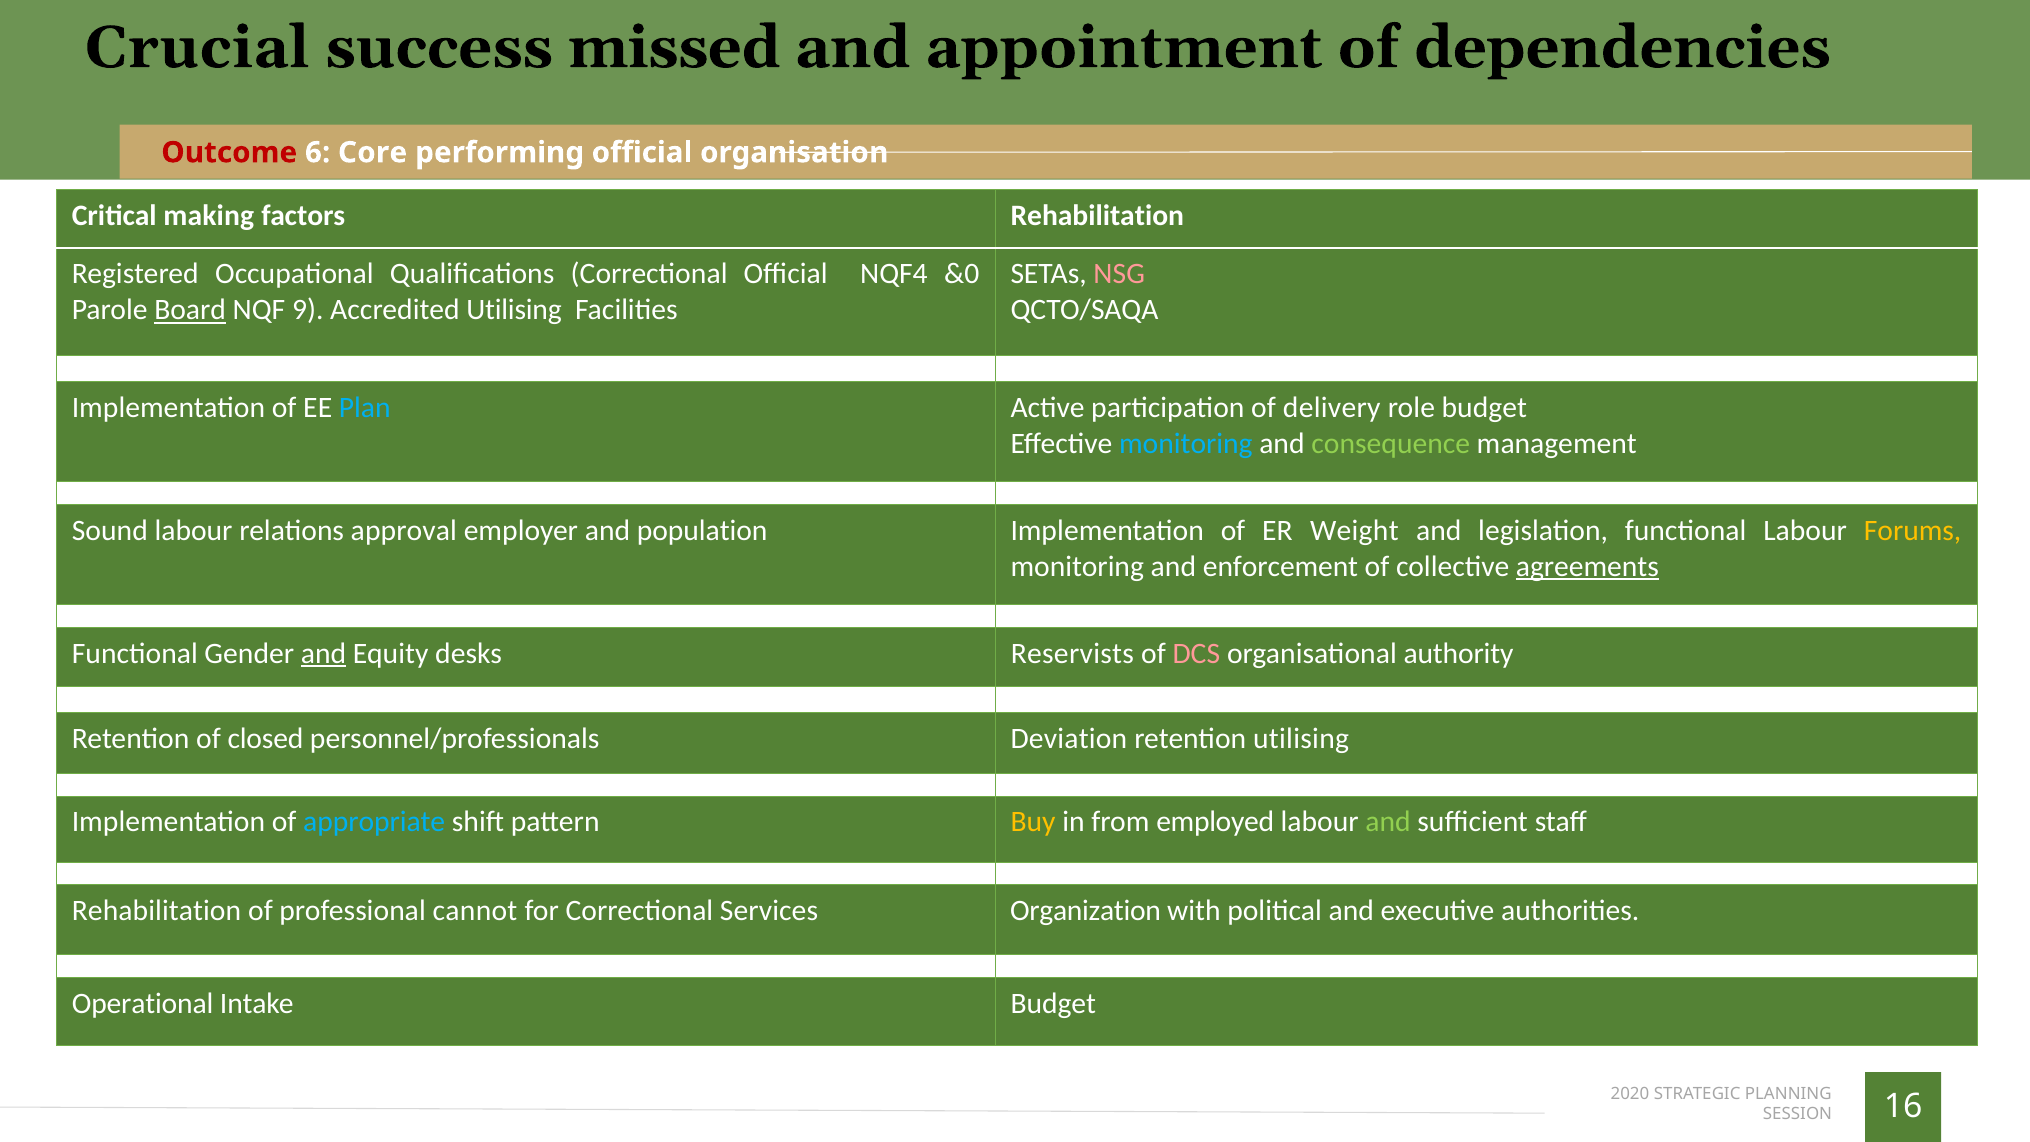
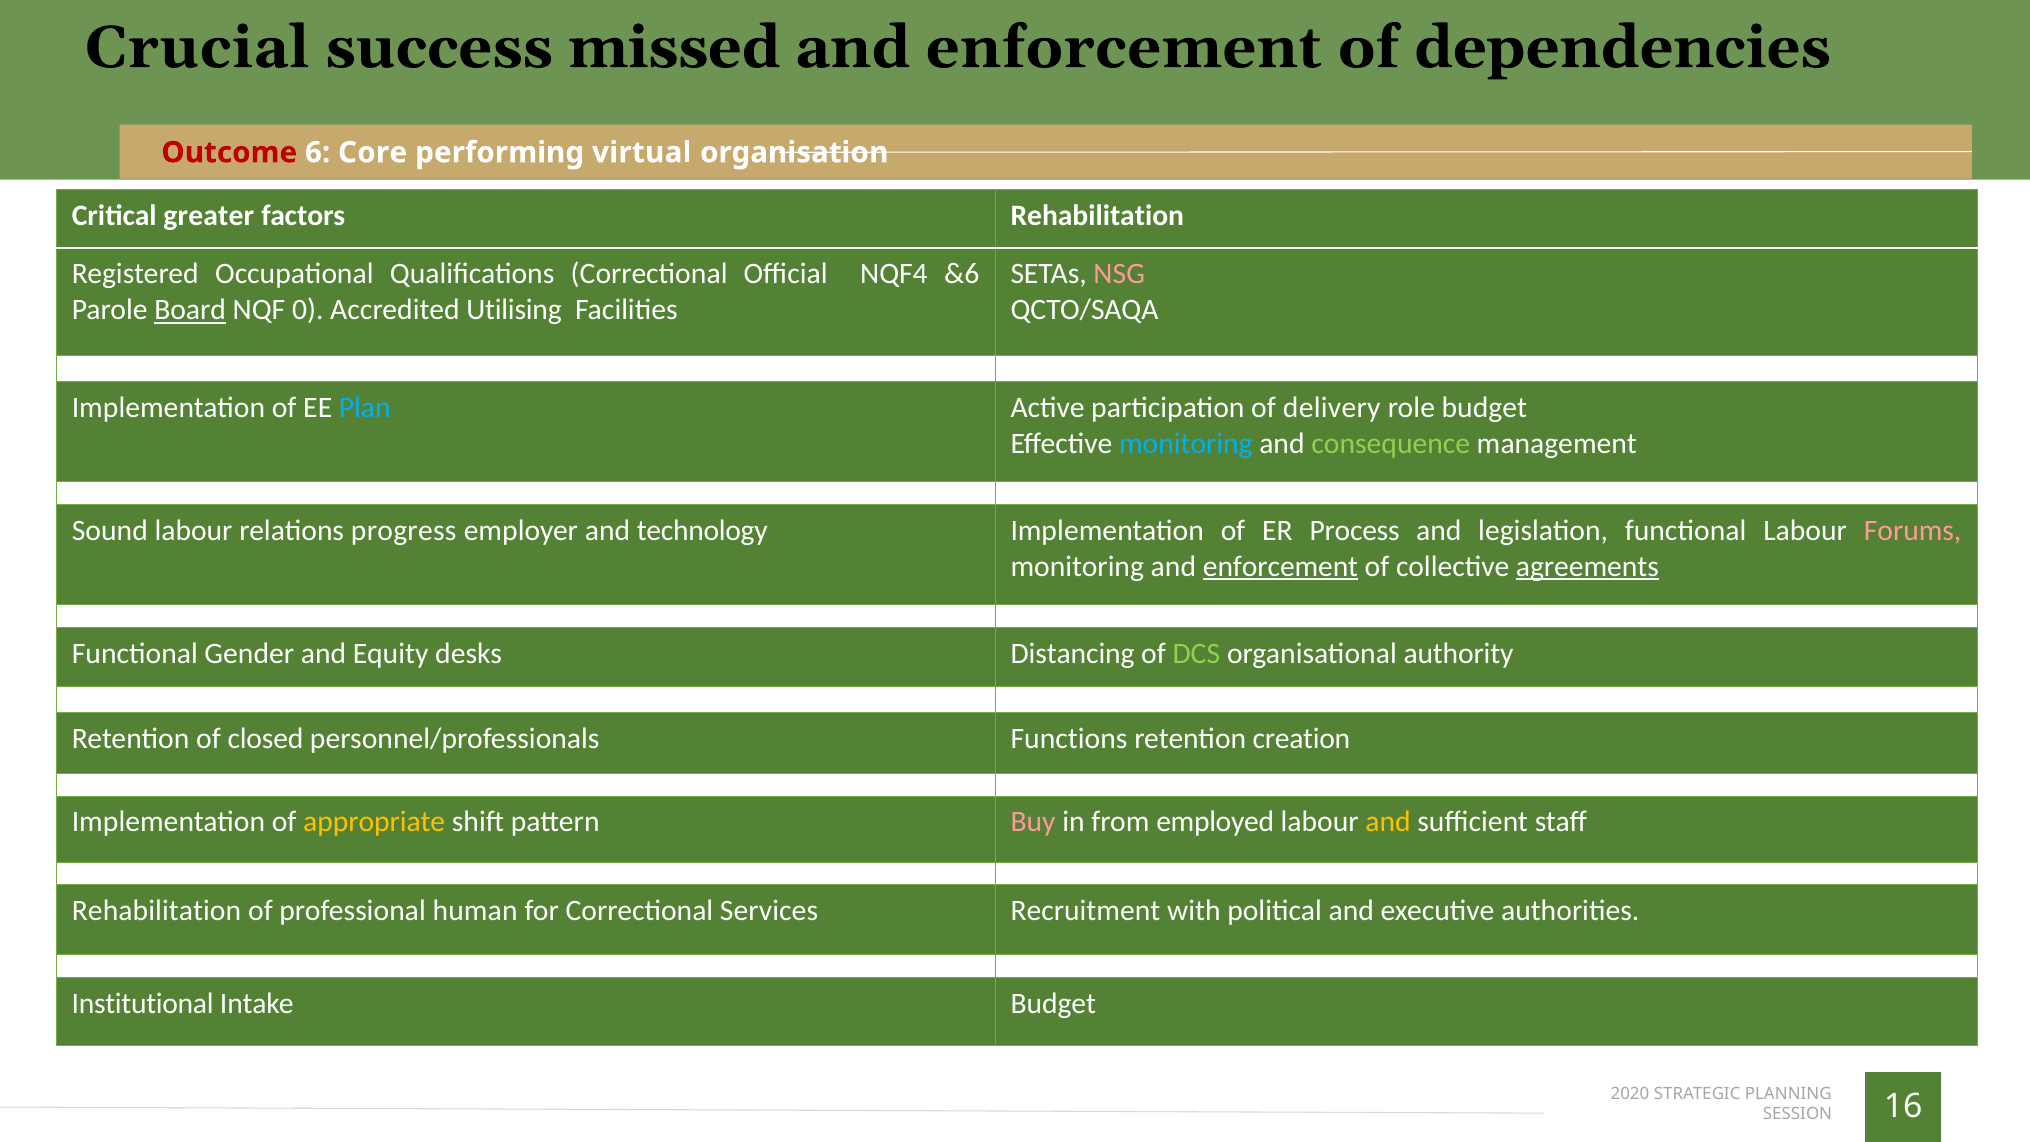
appointment: appointment -> enforcement (1124, 48)
performing official: official -> virtual (642, 153)
making: making -> greater (209, 215)
&0: &0 -> &6 (962, 274)
9: 9 -> 0 (308, 310)
approval: approval -> progress (404, 530)
population: population -> technology (702, 530)
Weight: Weight -> Process (1355, 530)
Forums colour: yellow -> pink (1913, 530)
enforcement underline: none -> present (1281, 566)
and underline: present -> none (324, 654)
Reservists: Reservists -> Distancing (1073, 654)
DCS colour: pink -> light green (1196, 654)
Deviation: Deviation -> Functions (1069, 739)
retention utilising: utilising -> creation (1301, 739)
appropriate colour: light blue -> yellow (374, 822)
Buy colour: yellow -> pink (1033, 822)
and colour: light green -> yellow (1388, 822)
cannot: cannot -> human (475, 911)
Organization: Organization -> Recruitment (1085, 911)
Operational: Operational -> Institutional (143, 1003)
